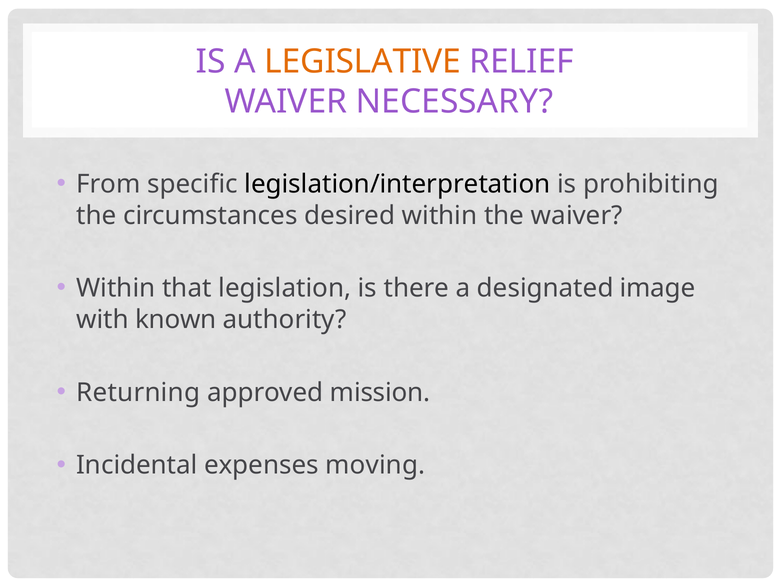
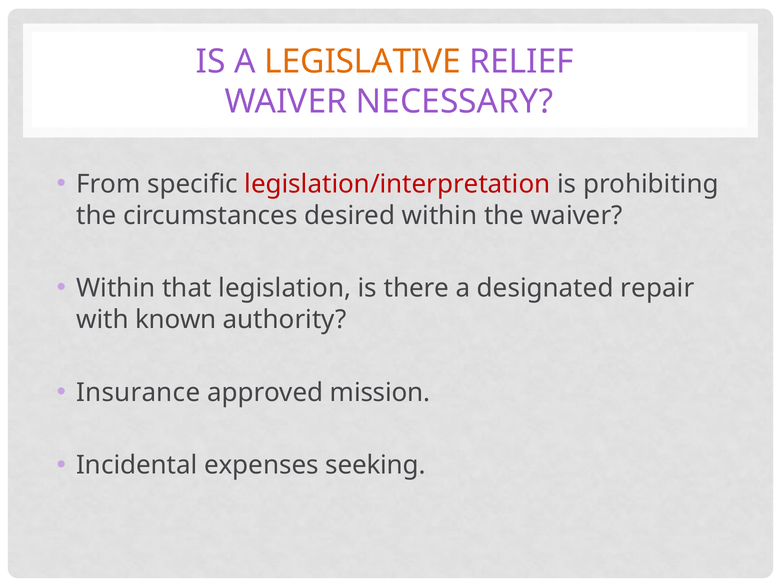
legislation/interpretation colour: black -> red (397, 184)
image: image -> repair (657, 288)
Returning: Returning -> Insurance (138, 392)
moving: moving -> seeking (376, 465)
